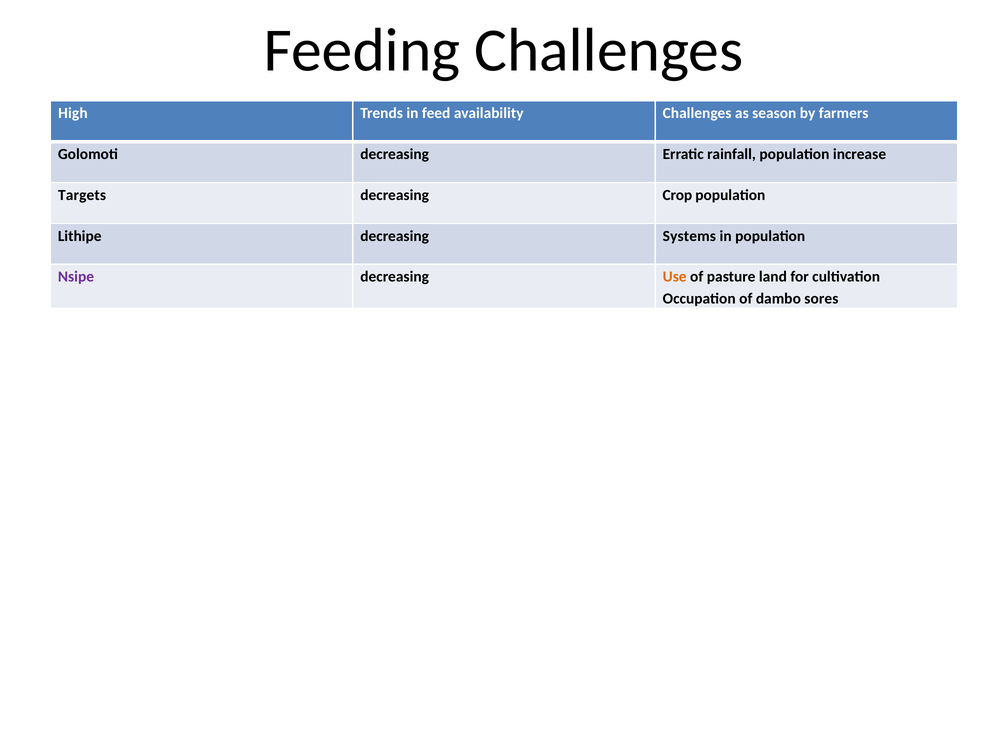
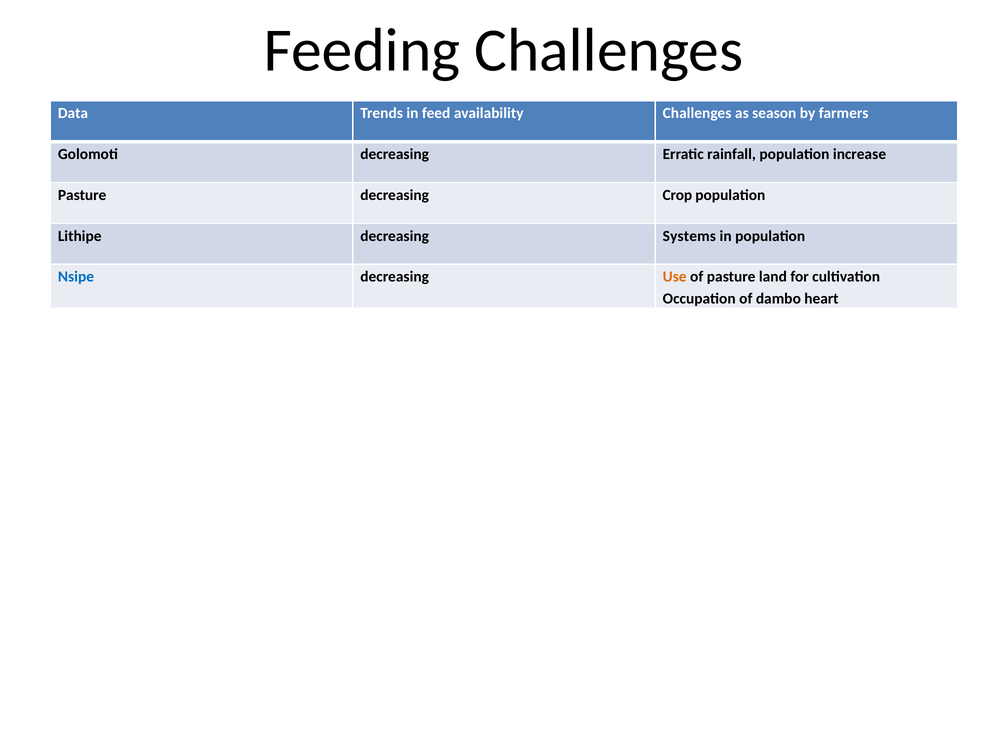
High: High -> Data (73, 113)
Targets: Targets -> Pasture (82, 195)
Nsipe colour: purple -> blue (76, 277)
sores: sores -> heart (821, 299)
